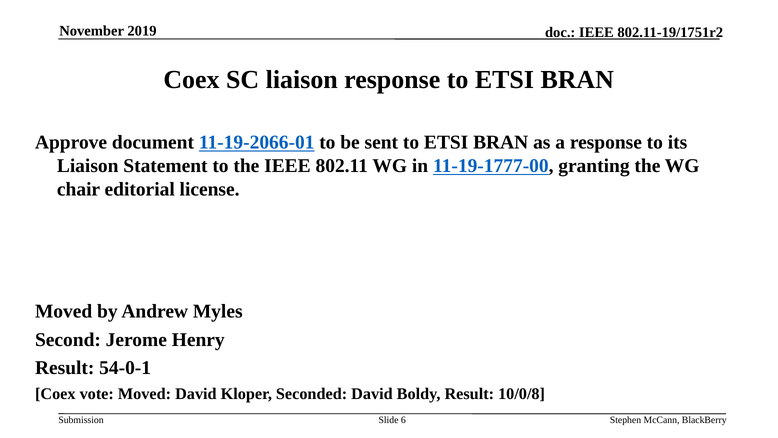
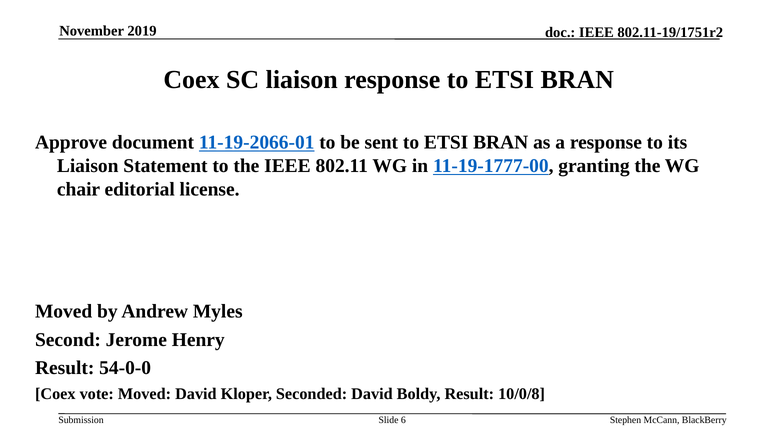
54-0-1: 54-0-1 -> 54-0-0 (125, 368)
